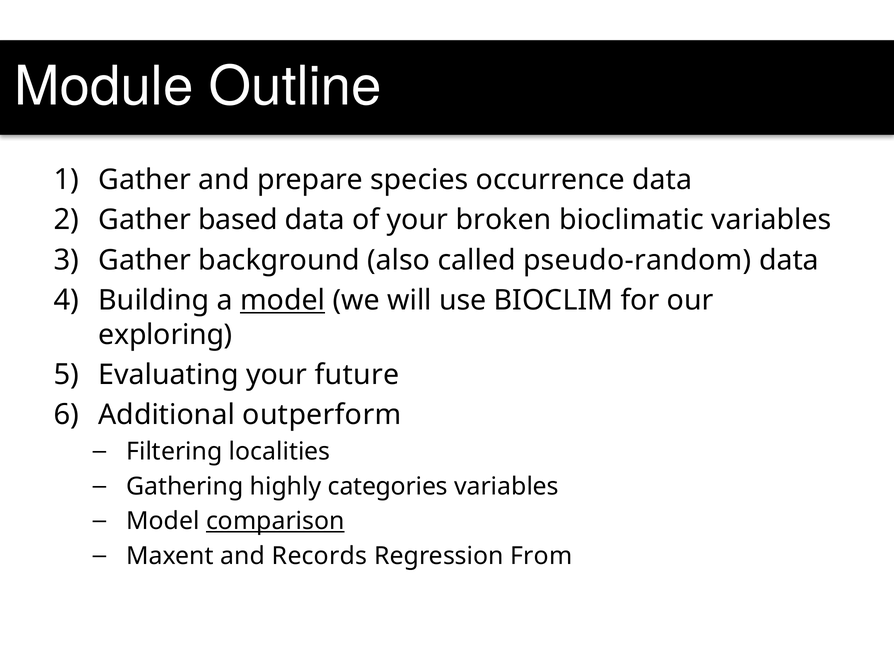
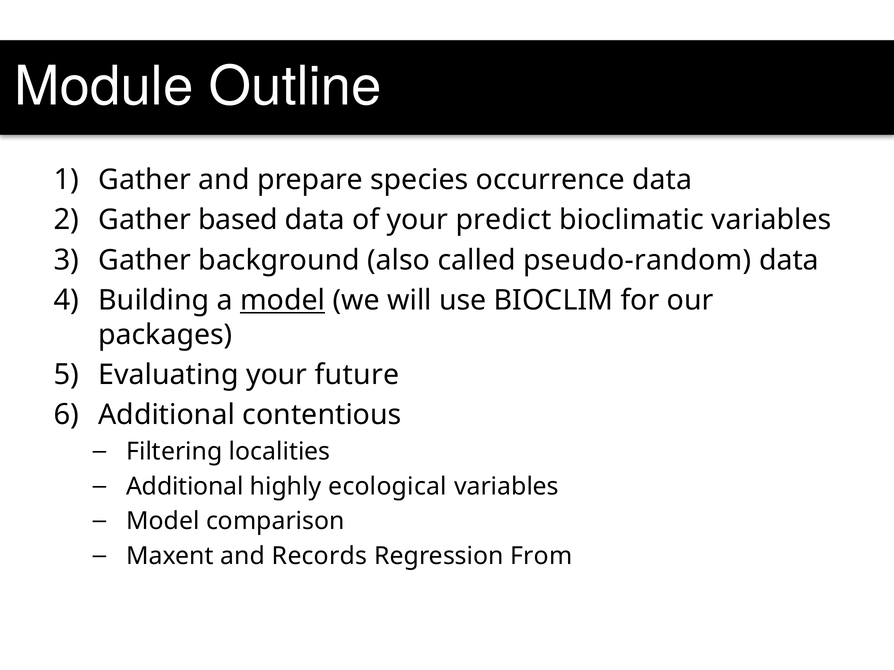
broken: broken -> predict (503, 220)
exploring: exploring -> packages (165, 335)
outperform: outperform -> contentious (322, 415)
Gathering: Gathering -> Additional (185, 487)
categories: categories -> ecological (388, 487)
comparison underline: present -> none (275, 522)
